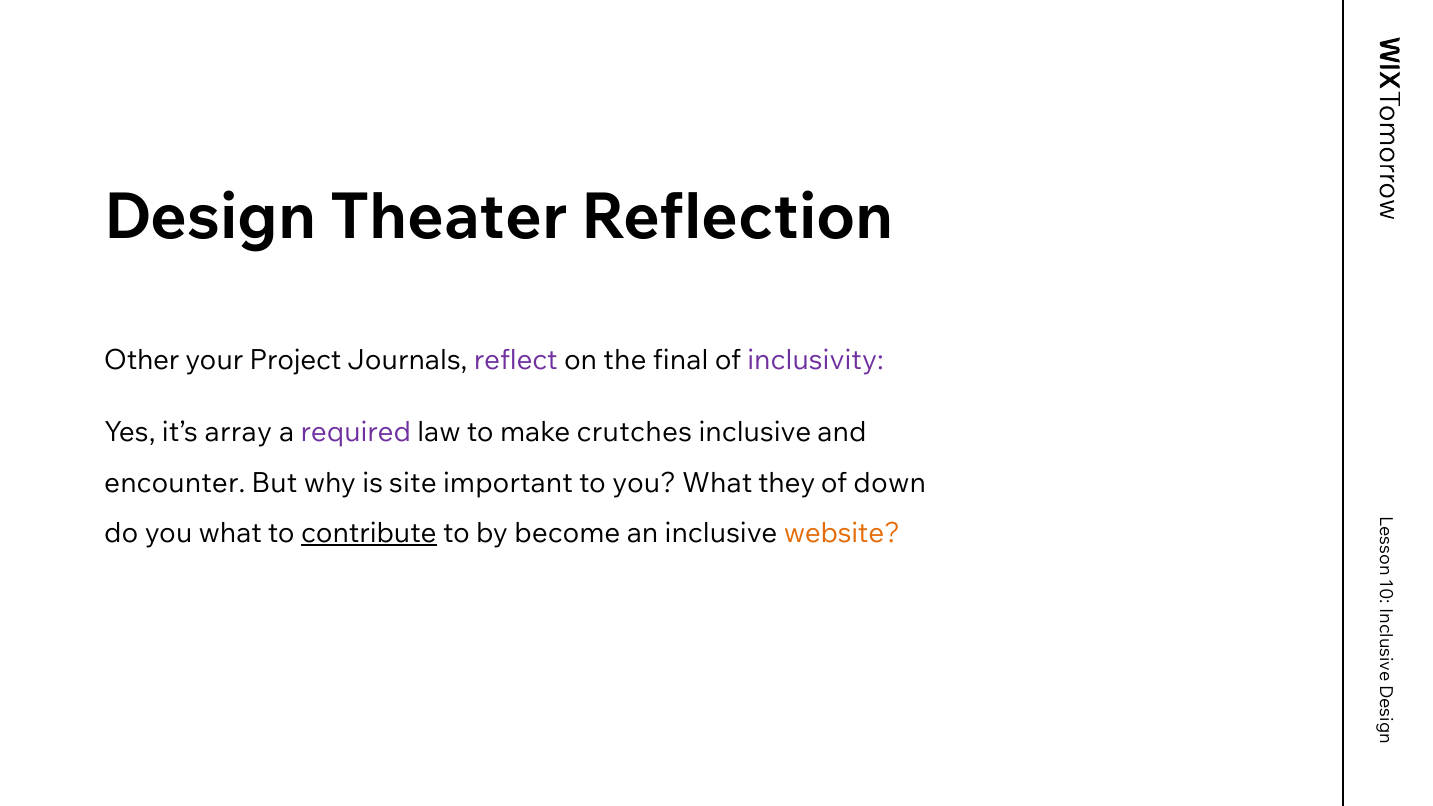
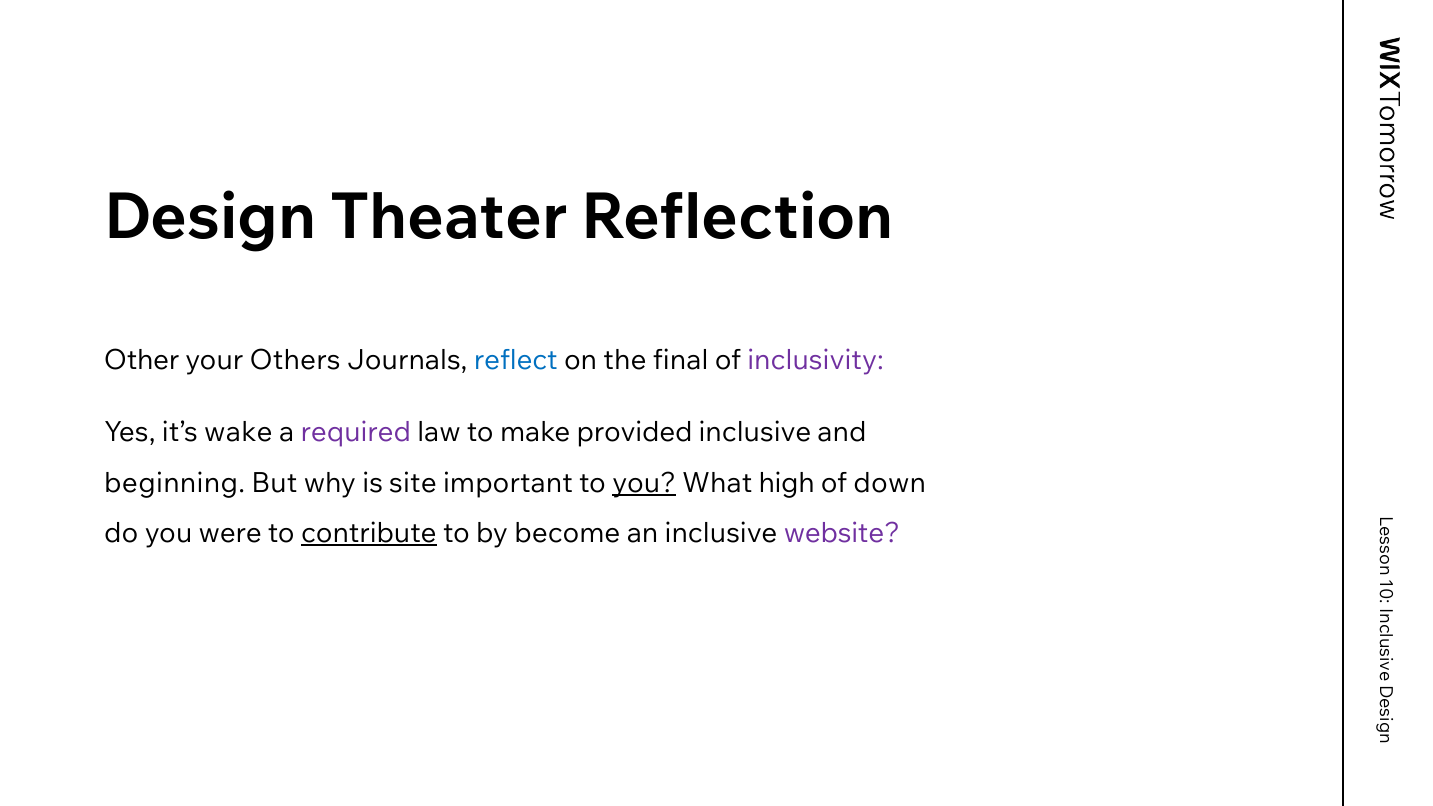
Project: Project -> Others (295, 361)
reflect colour: purple -> blue (516, 361)
array: array -> wake (238, 433)
crutches: crutches -> provided (635, 433)
encounter: encounter -> beginning (175, 483)
you underline: none -> present (644, 483)
they: they -> high (787, 483)
do you what: what -> were (230, 533)
website colour: orange -> purple (842, 533)
